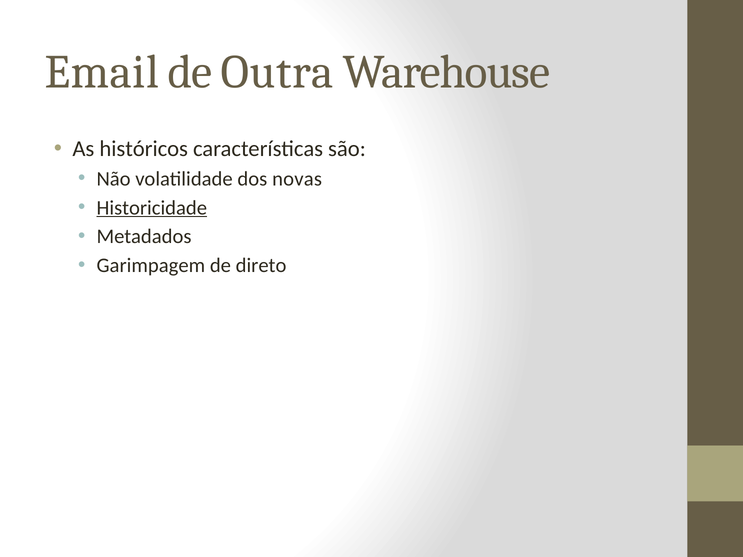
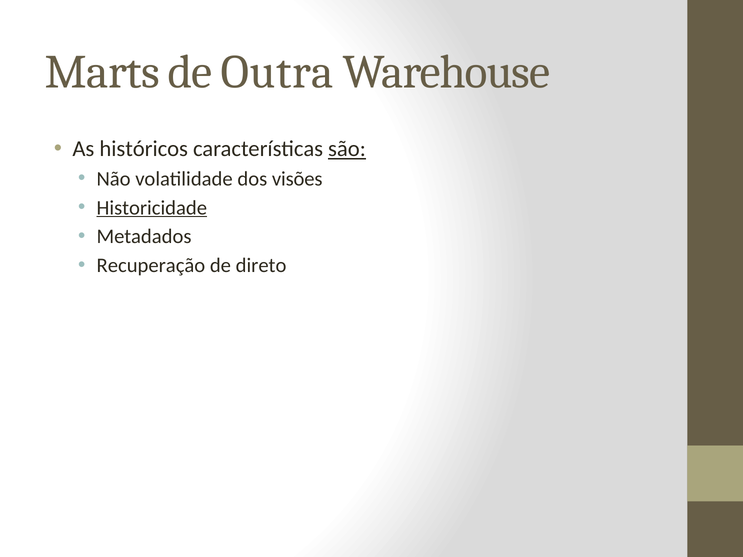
Email: Email -> Marts (102, 72)
são underline: none -> present (347, 149)
novas: novas -> visões (297, 179)
Garimpagem: Garimpagem -> Recuperação (151, 266)
